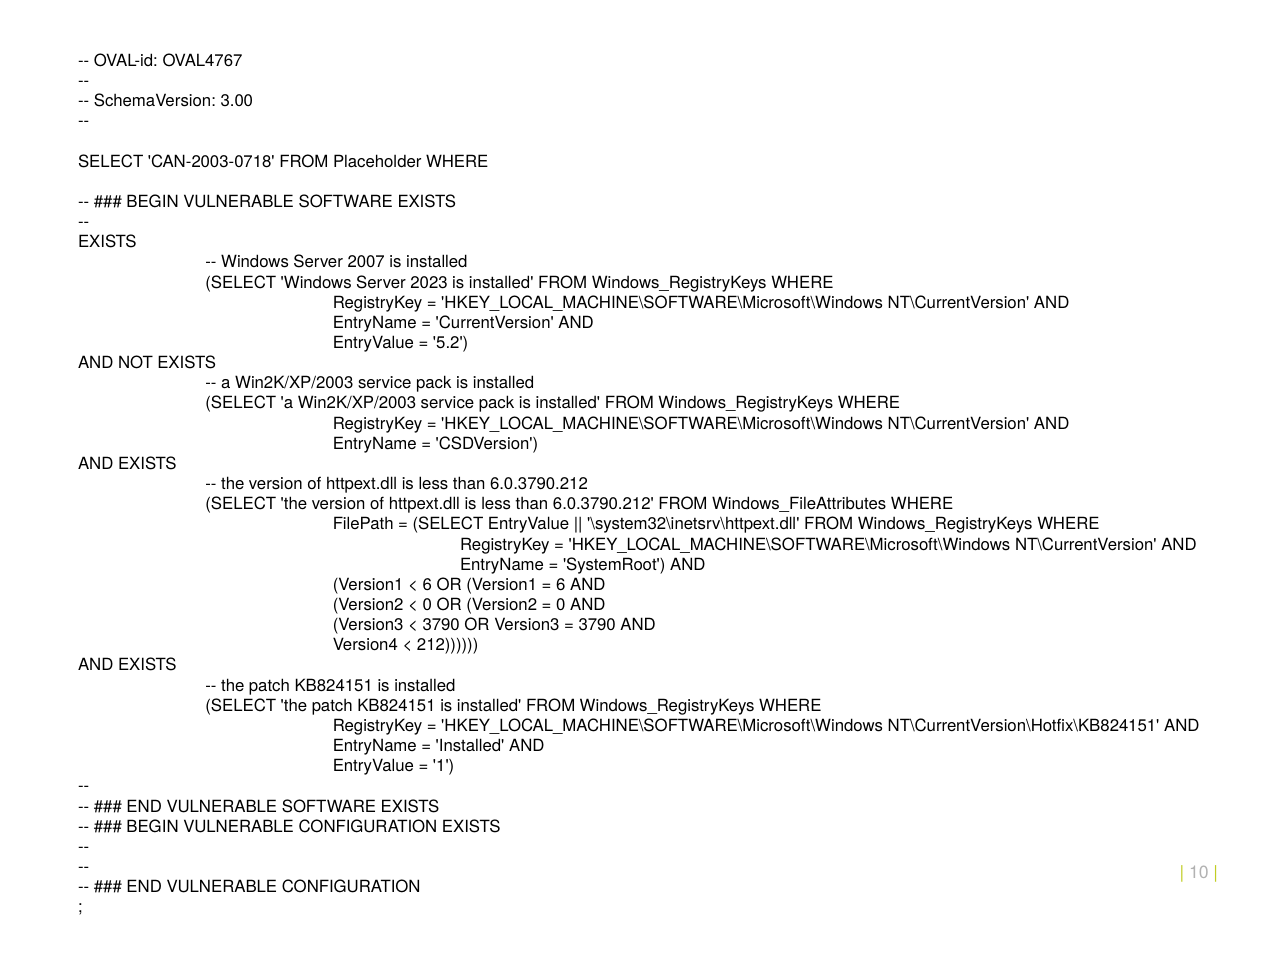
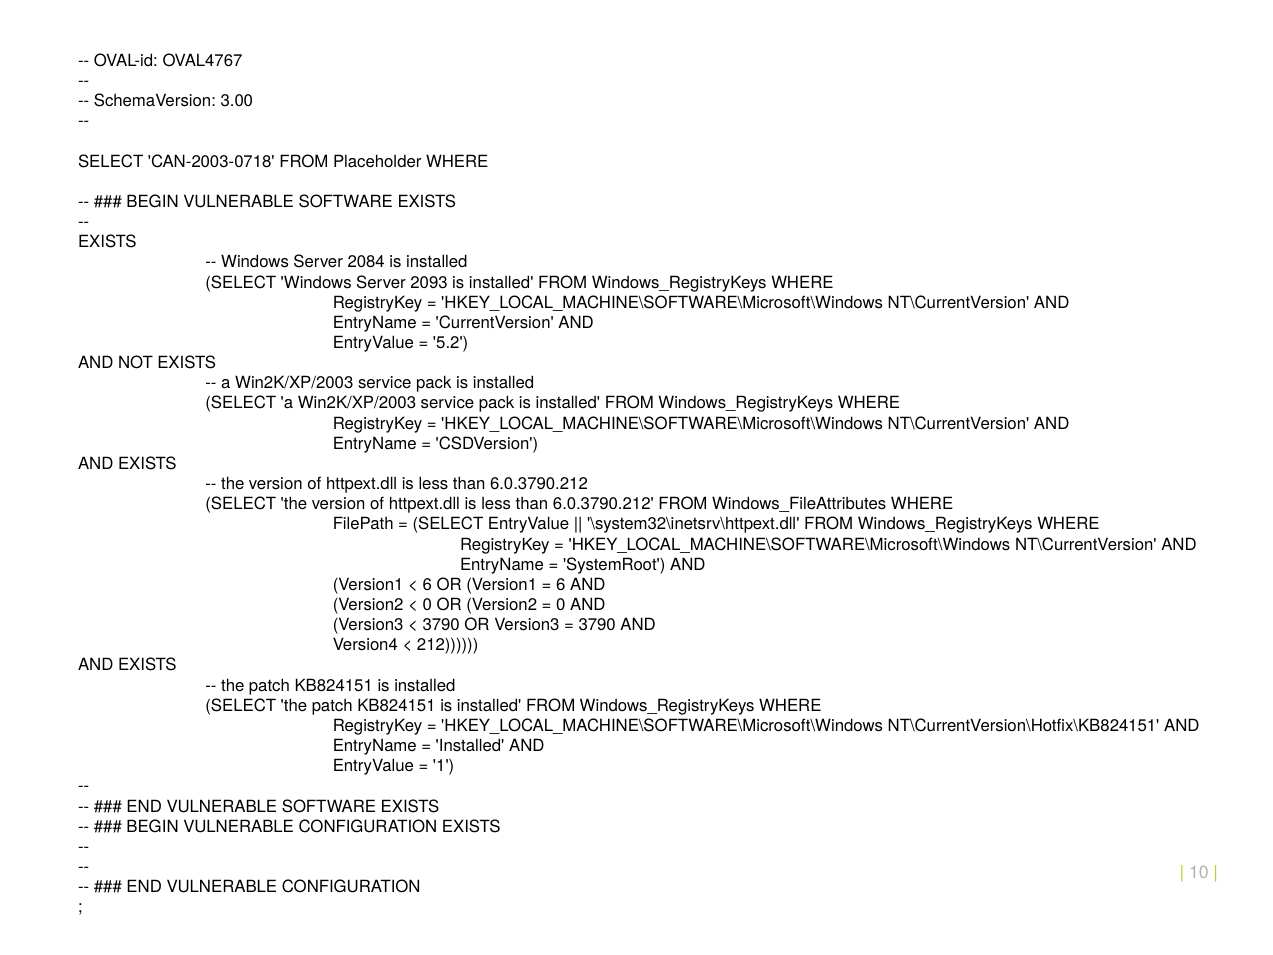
2007: 2007 -> 2084 (366, 262)
2023: 2023 -> 2093 (429, 282)
